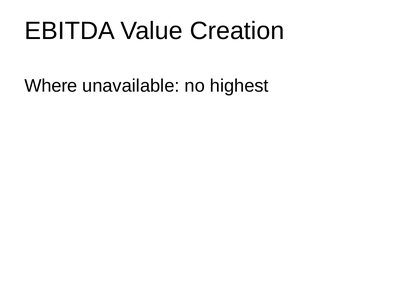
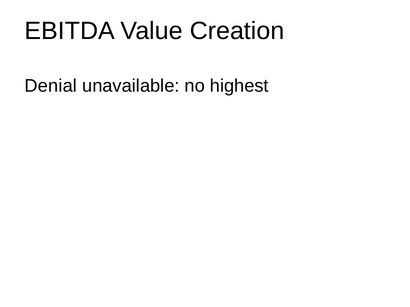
Where: Where -> Denial (51, 86)
